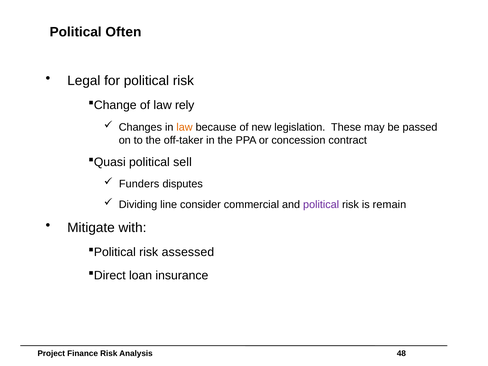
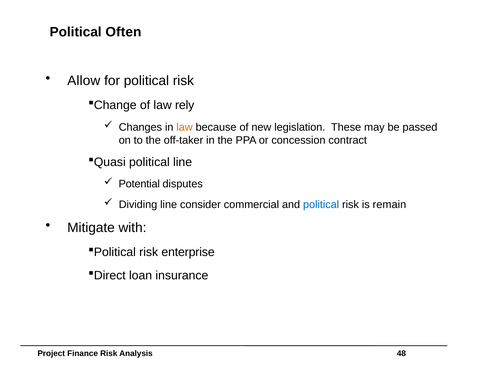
Legal: Legal -> Allow (84, 81)
political sell: sell -> line (183, 162)
Funders: Funders -> Potential (139, 184)
political colour: purple -> blue (321, 205)
assessed: assessed -> enterprise (188, 252)
